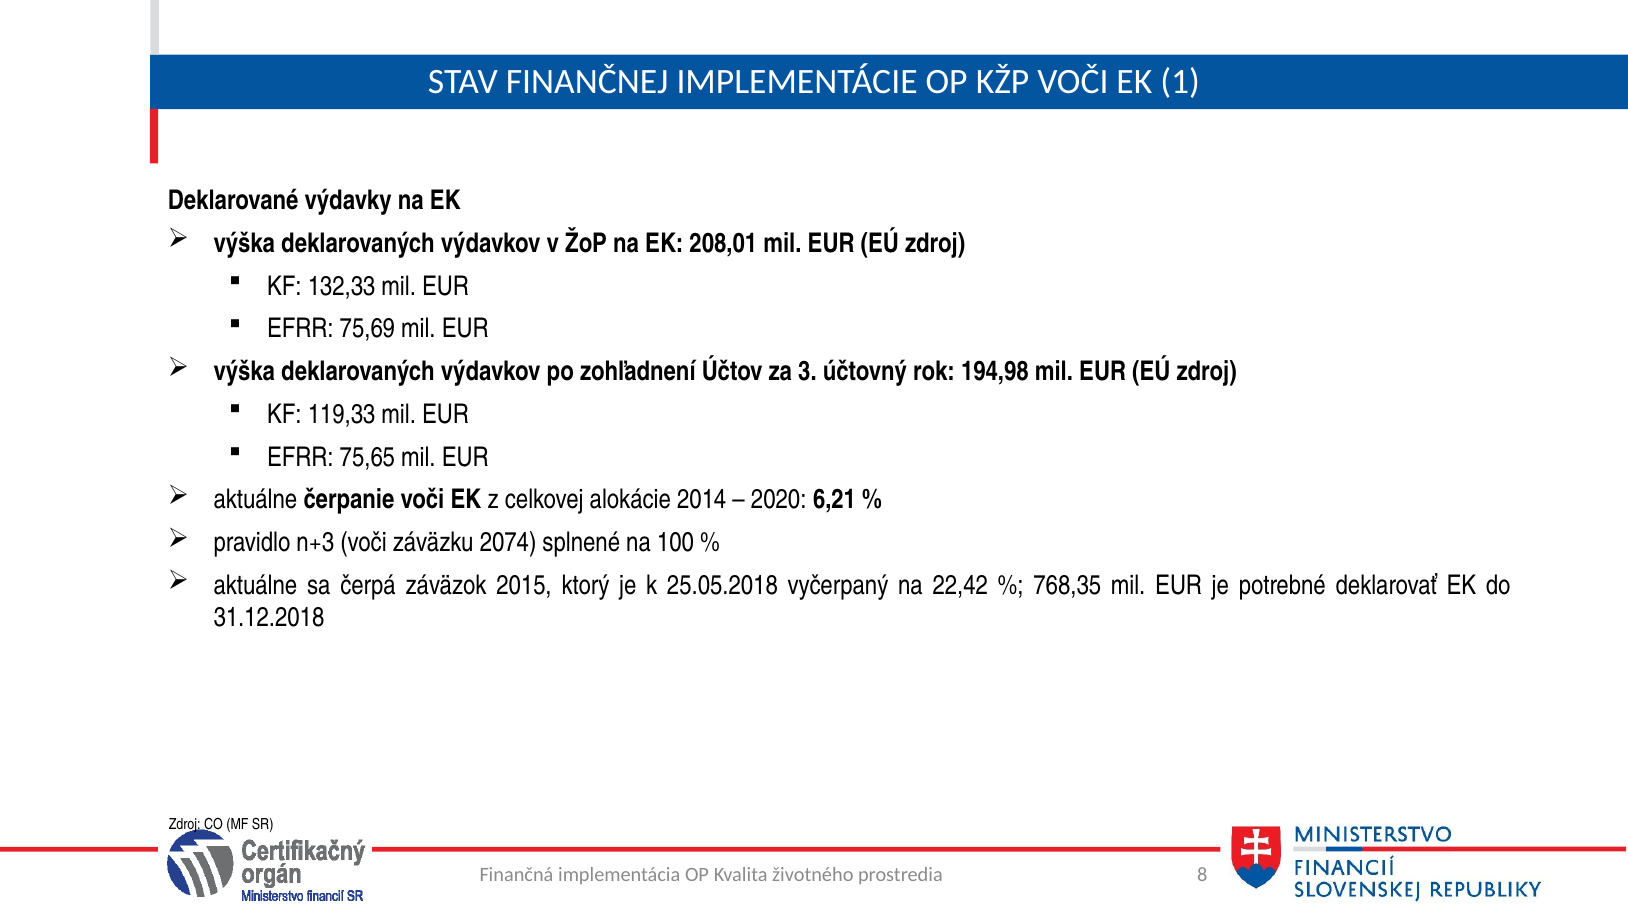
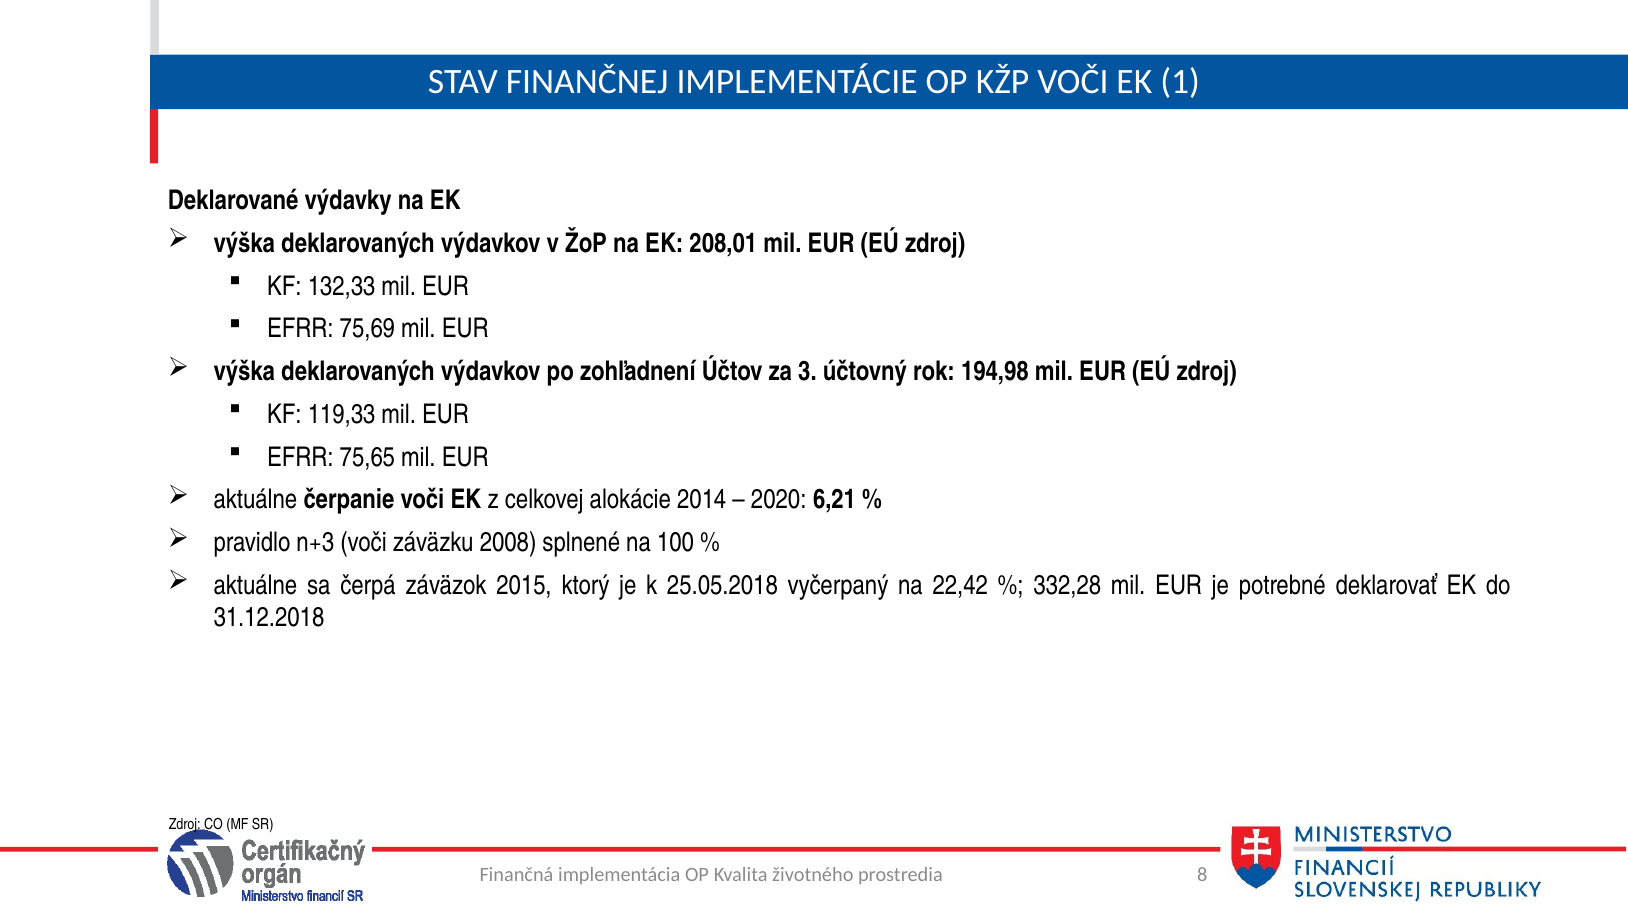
2074: 2074 -> 2008 (508, 542)
768,35: 768,35 -> 332,28 (1067, 585)
